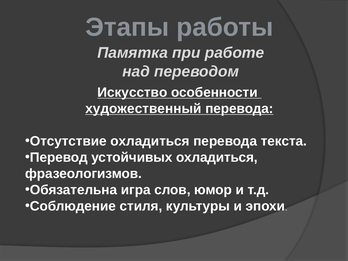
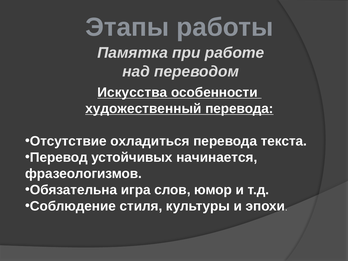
Искусство: Искусство -> Искусства (132, 92)
устойчивых охладиться: охладиться -> начинается (217, 157)
